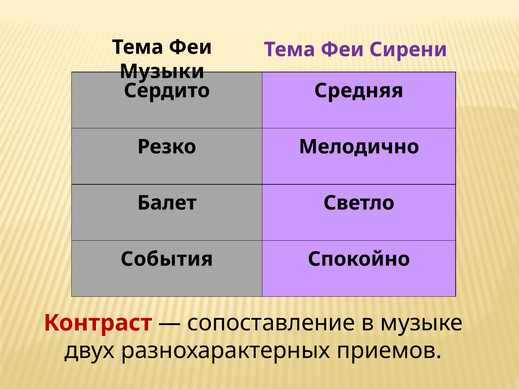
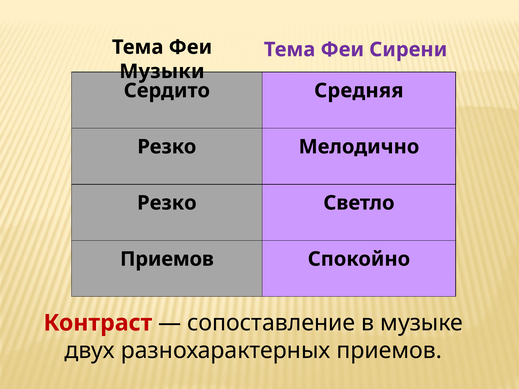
Балет: Балет -> Резко (167, 203)
События: События -> Приемов (167, 259)
